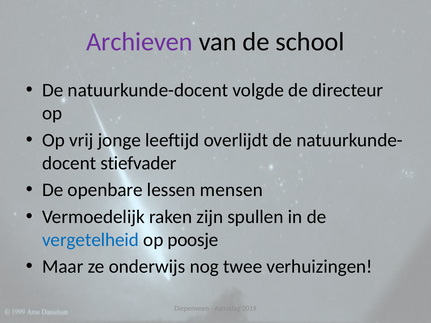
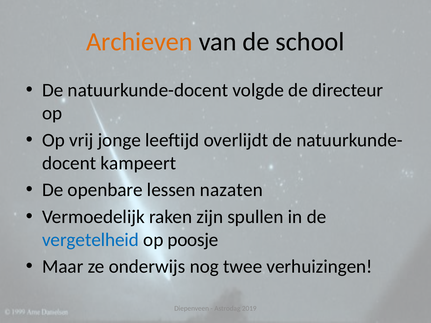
Archieven colour: purple -> orange (139, 42)
stiefvader: stiefvader -> kampeert (138, 163)
mensen: mensen -> nazaten (231, 190)
